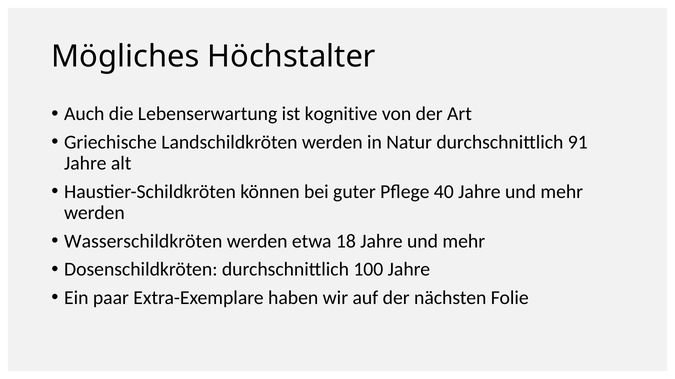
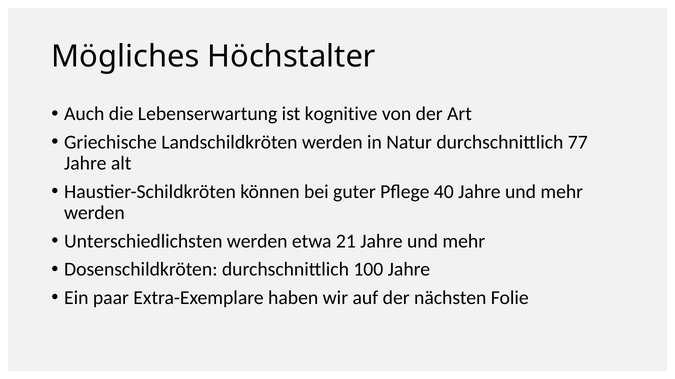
91: 91 -> 77 (578, 142)
Wasserschildkröten: Wasserschildkröten -> Unterschiedlichsten (143, 242)
18: 18 -> 21 (346, 242)
